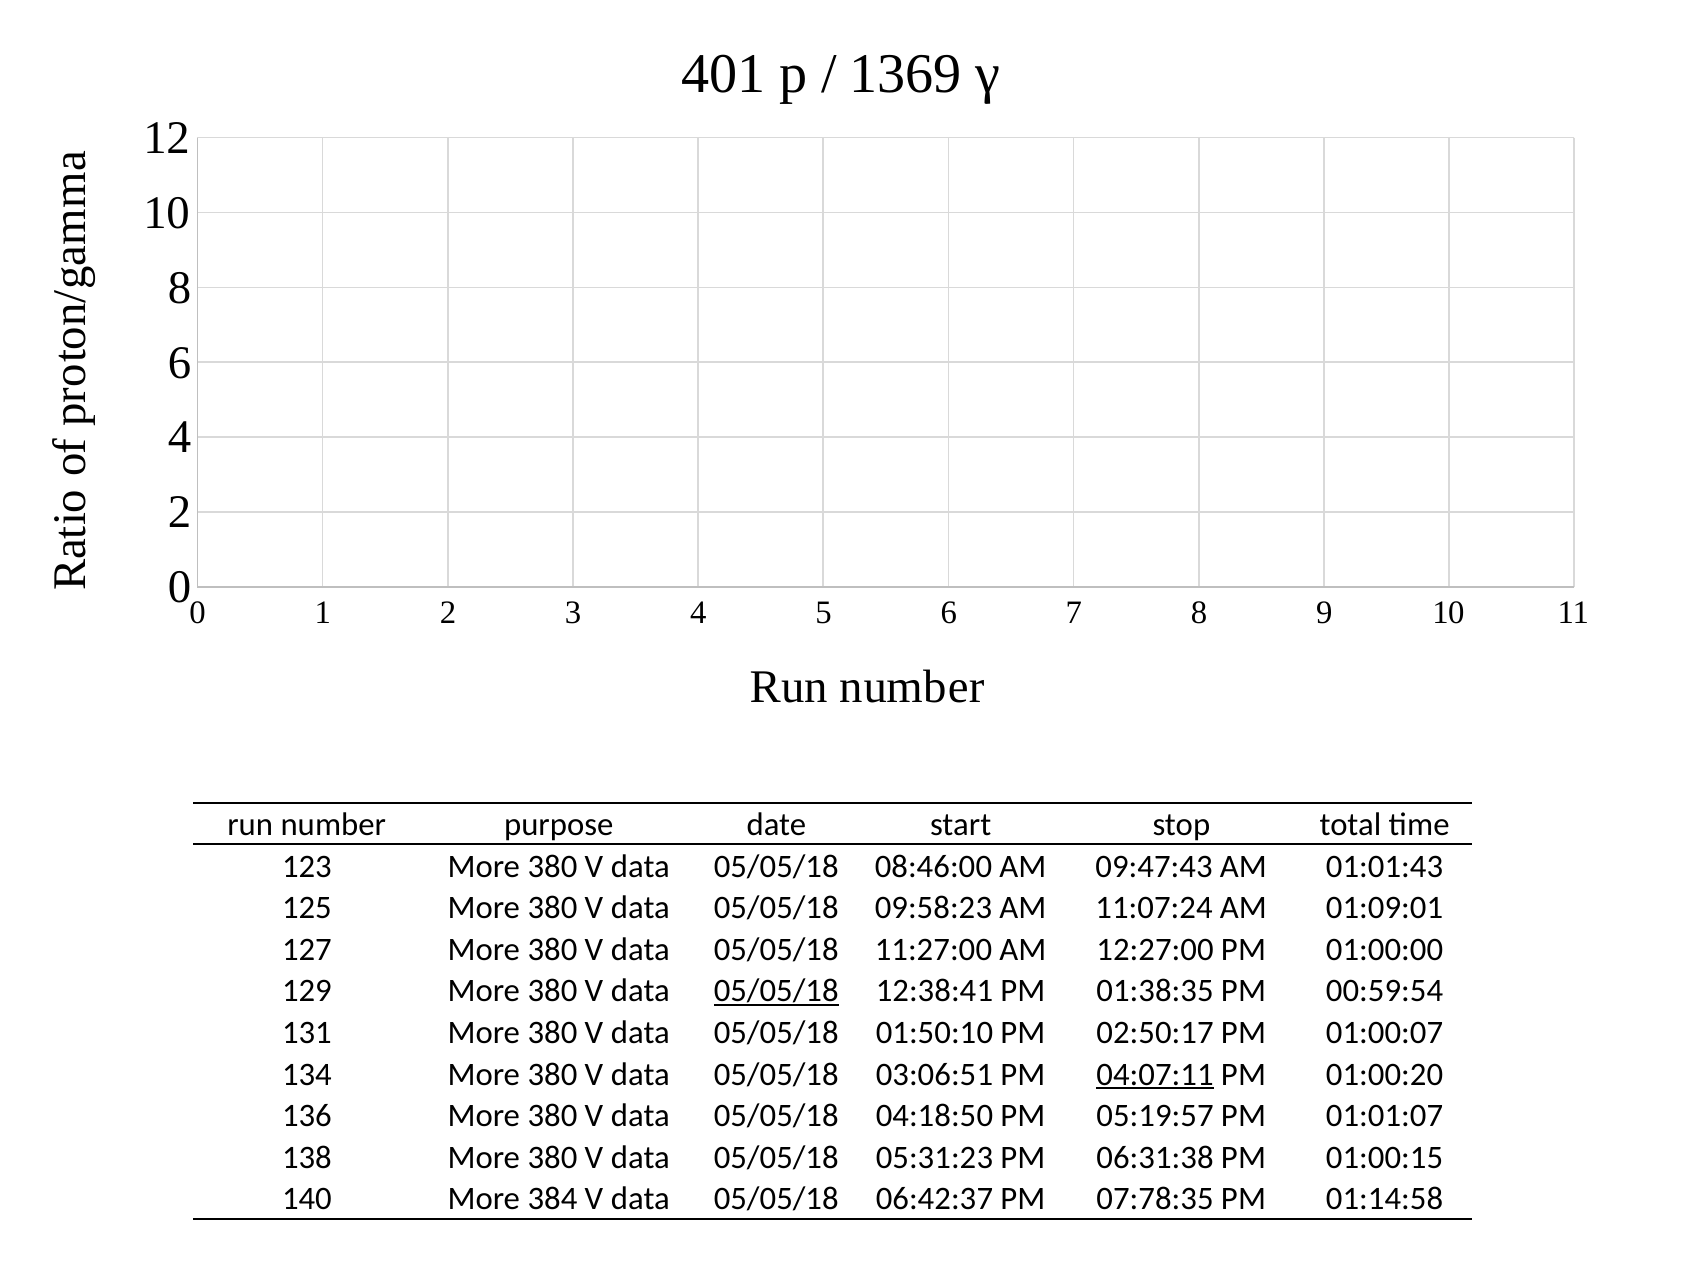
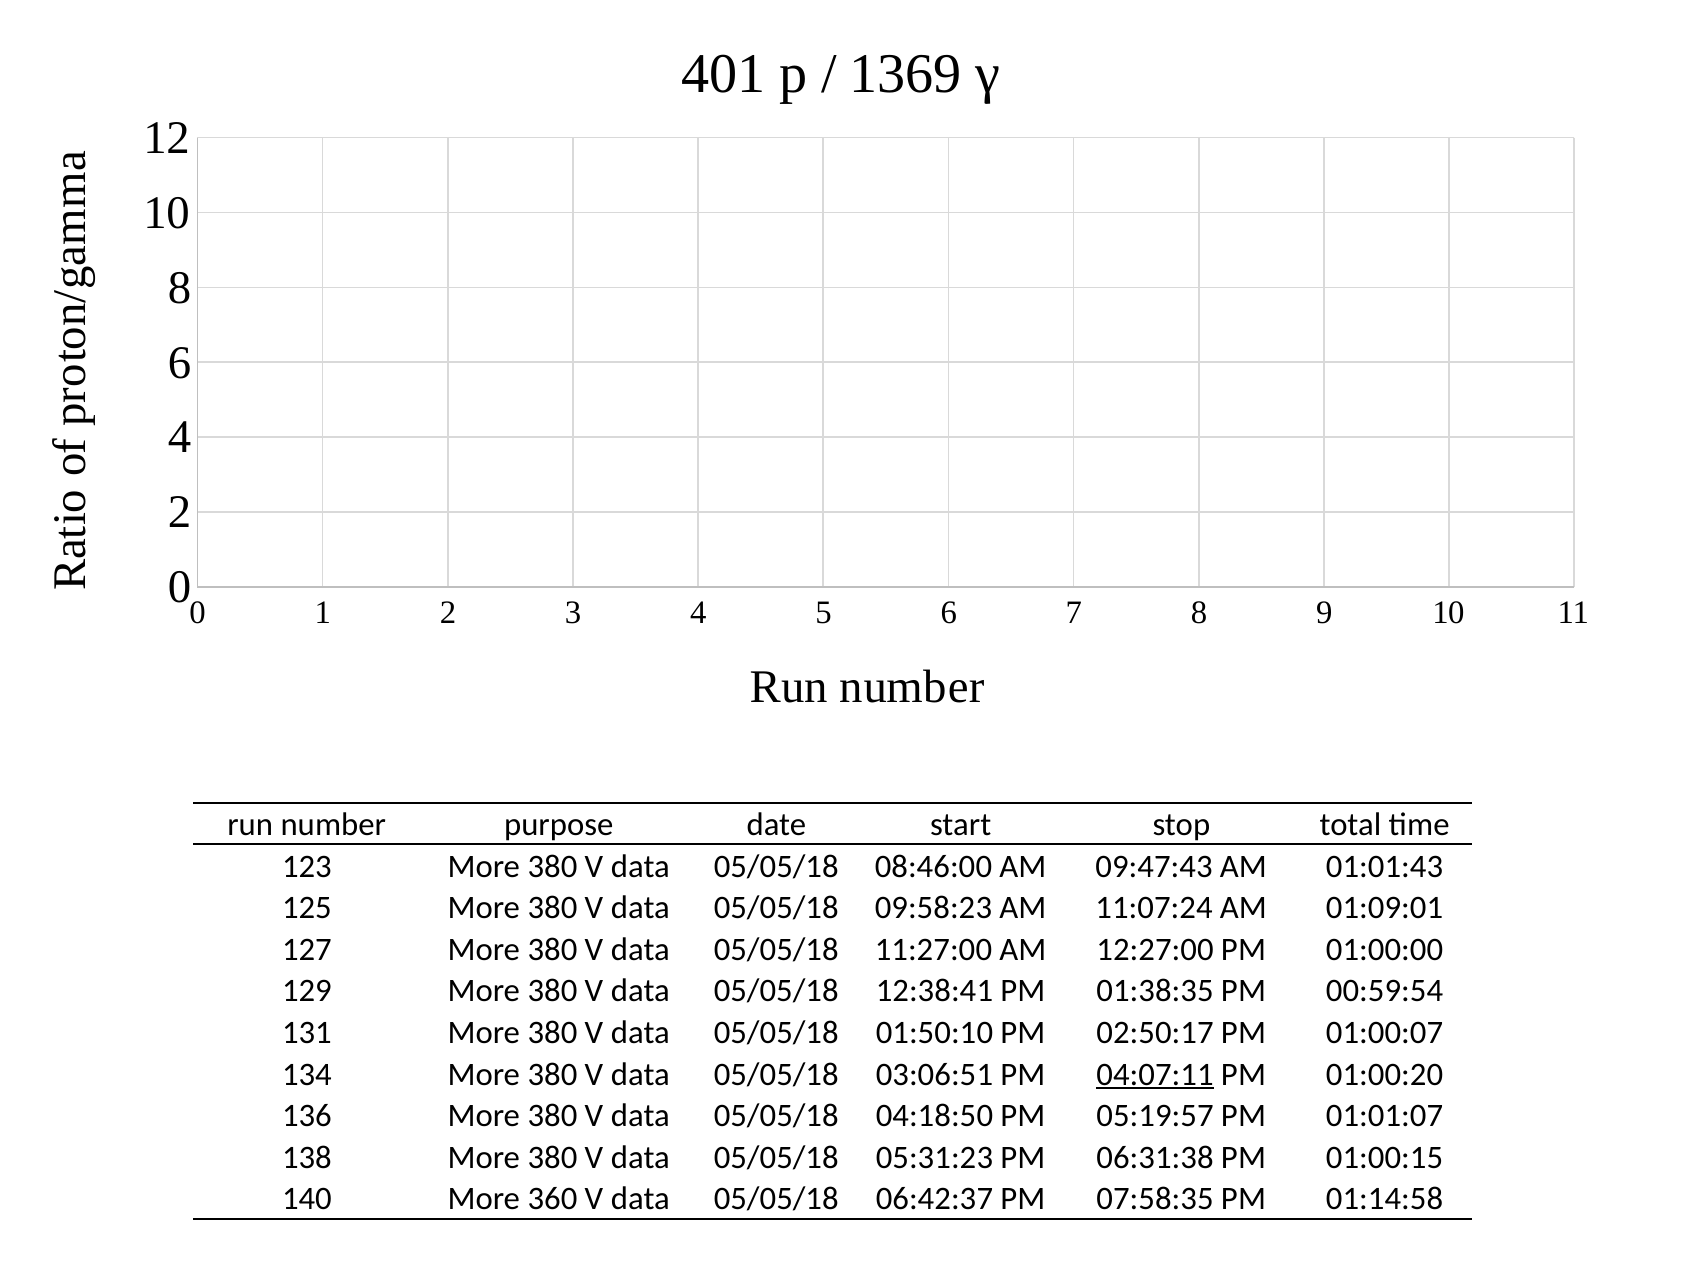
05/05/18 underline: present -> none (776, 991)
384: 384 -> 360 (552, 1199)
07:78:35: 07:78:35 -> 07:58:35 (1155, 1199)
